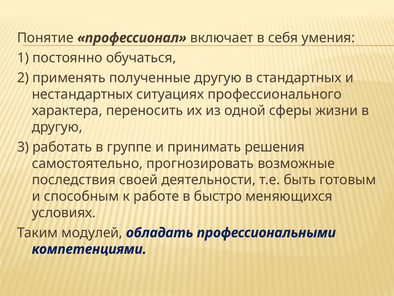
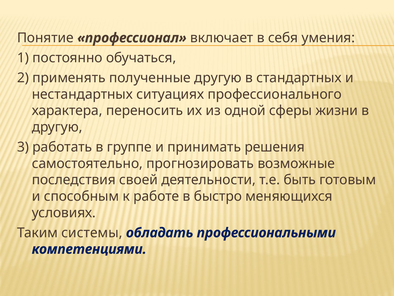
модулей: модулей -> системы (92, 232)
